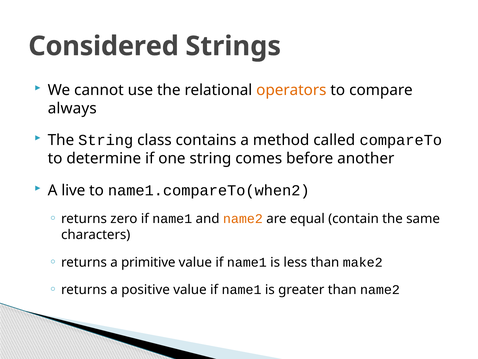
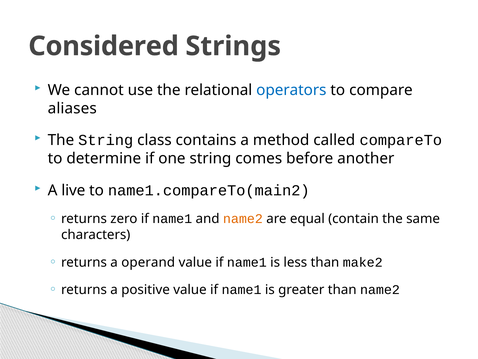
operators colour: orange -> blue (291, 90)
always: always -> aliases (72, 108)
name1.compareTo(when2: name1.compareTo(when2 -> name1.compareTo(main2 (209, 190)
primitive: primitive -> operand (148, 262)
